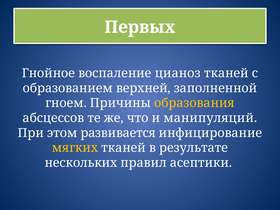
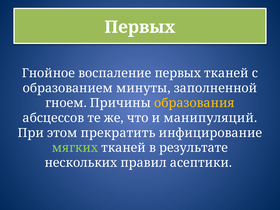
воспаление цианоз: цианоз -> первых (178, 73)
верхней: верхней -> минуты (143, 88)
развивается: развивается -> прекратить (118, 133)
мягких colour: yellow -> light green (75, 148)
